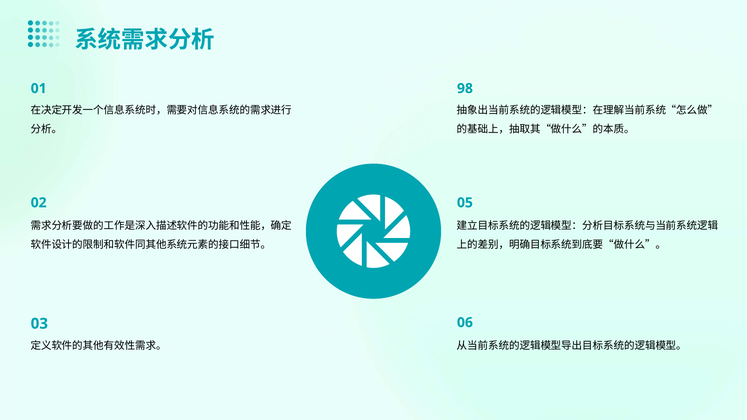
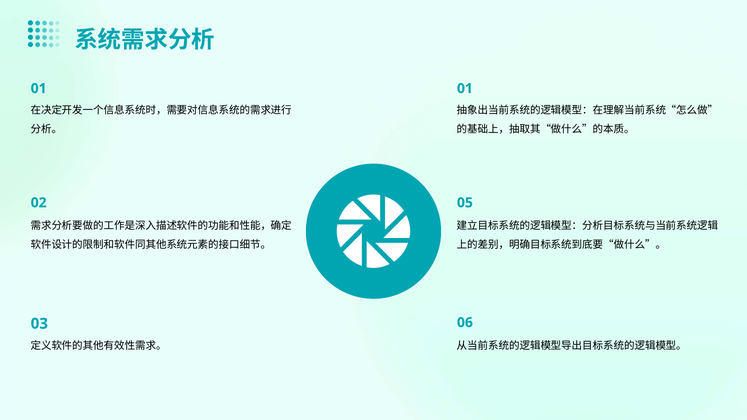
01 98: 98 -> 01 (465, 89)
